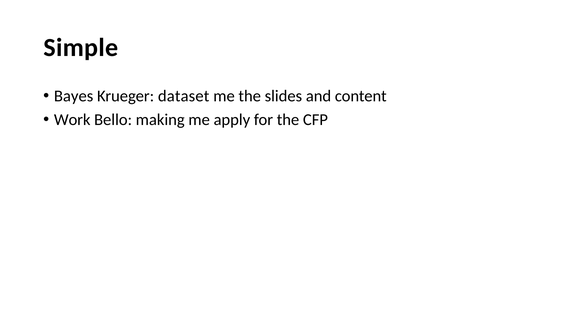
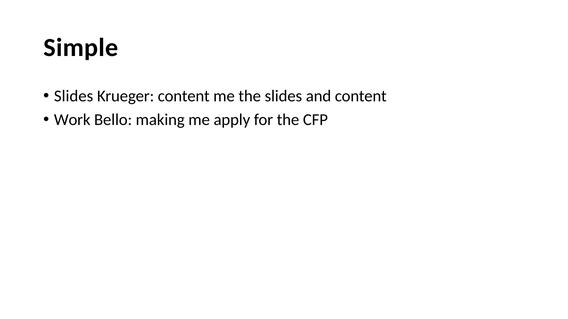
Bayes: Bayes -> Slides (74, 96)
Krueger dataset: dataset -> content (184, 96)
